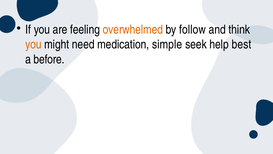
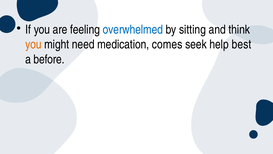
overwhelmed colour: orange -> blue (133, 29)
follow: follow -> sitting (192, 29)
simple: simple -> comes (167, 44)
